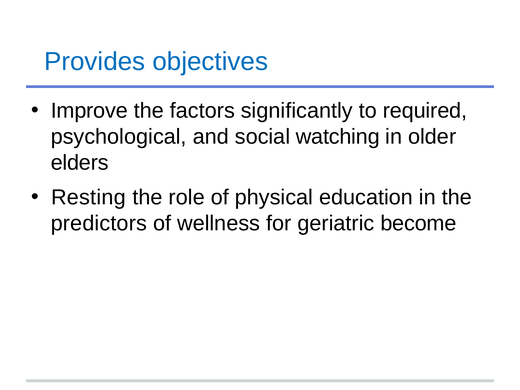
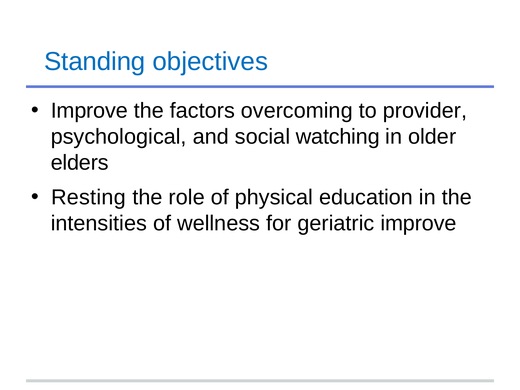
Provides: Provides -> Standing (95, 62)
significantly: significantly -> overcoming (297, 111)
required: required -> provider (425, 111)
predictors: predictors -> intensities (99, 223)
geriatric become: become -> improve (418, 223)
